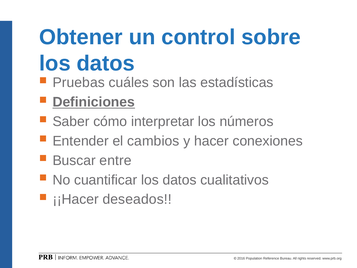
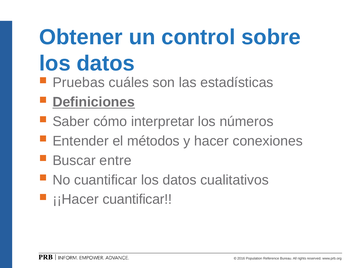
cambios: cambios -> métodos (153, 141)
¡¡Hacer deseados: deseados -> cuantificar (137, 199)
